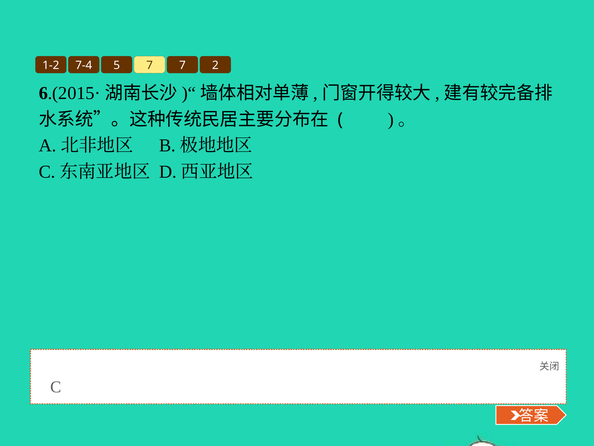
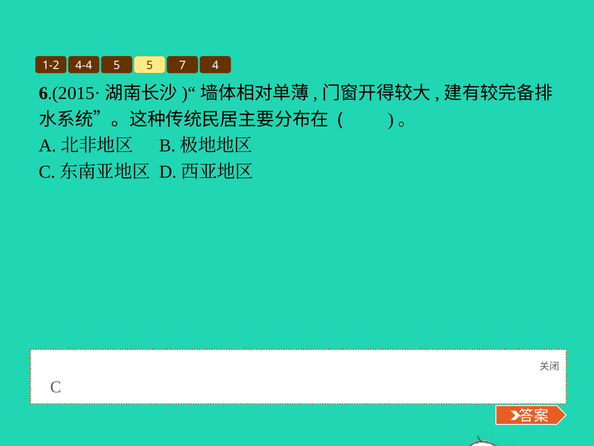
7-4: 7-4 -> 4-4 (84, 65)
5 7: 7 -> 5 (150, 65)
2: 2 -> 4 (215, 65)
